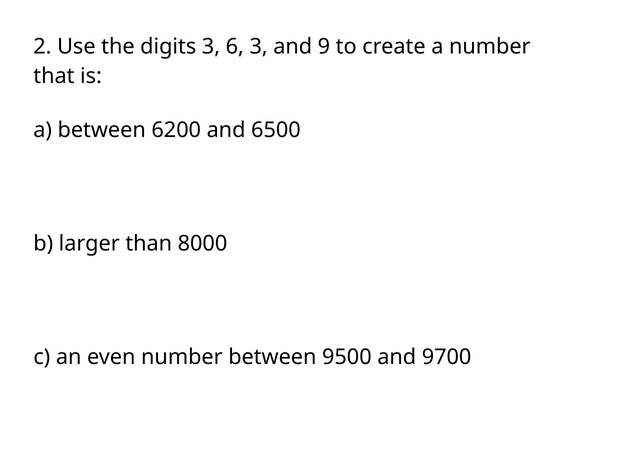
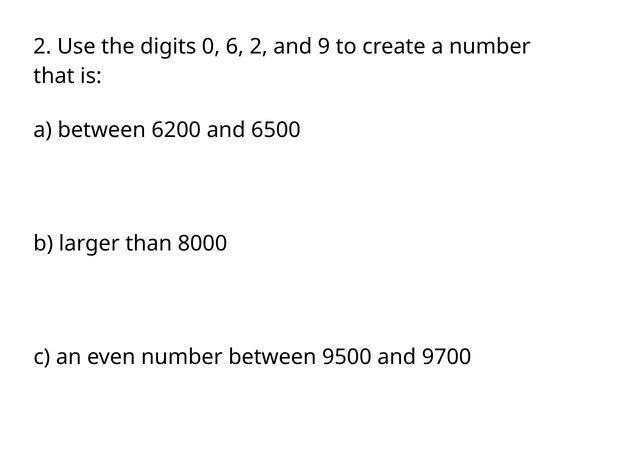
digits 3: 3 -> 0 (211, 46)
6 3: 3 -> 2 (259, 46)
